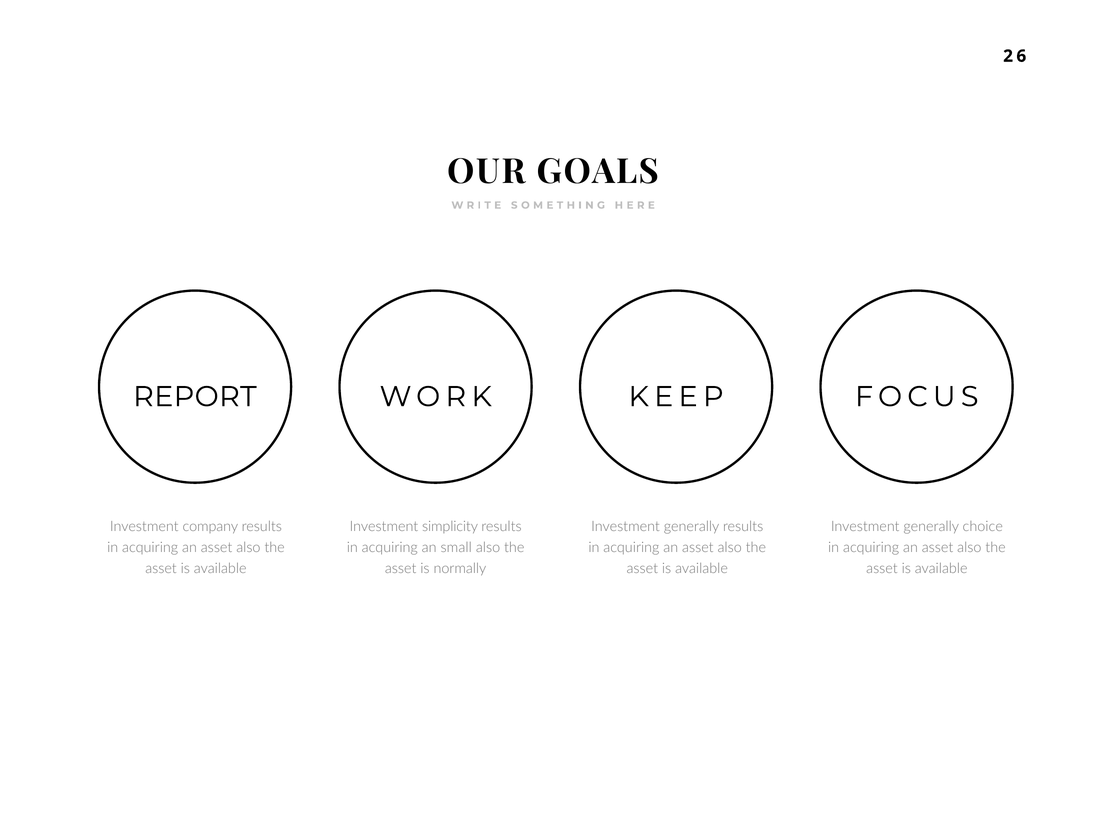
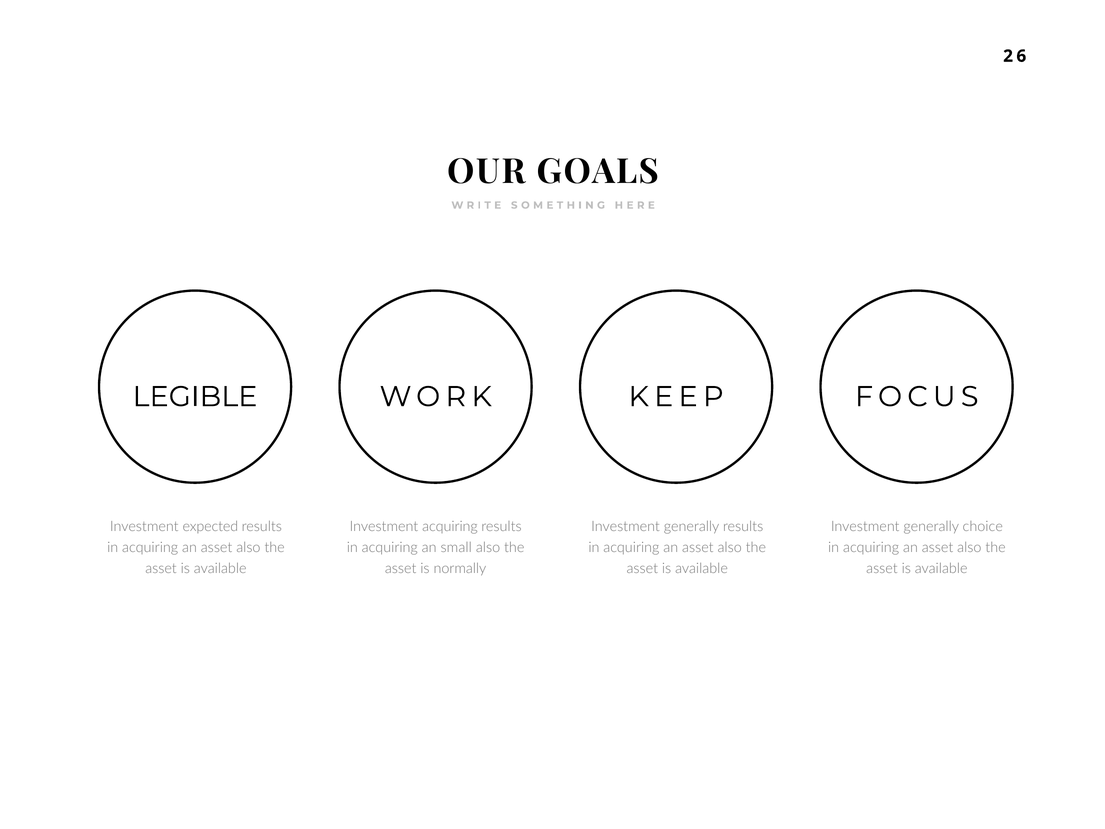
REPORT: REPORT -> LEGIBLE (195, 397)
company: company -> expected (210, 526)
Investment simplicity: simplicity -> acquiring (450, 526)
